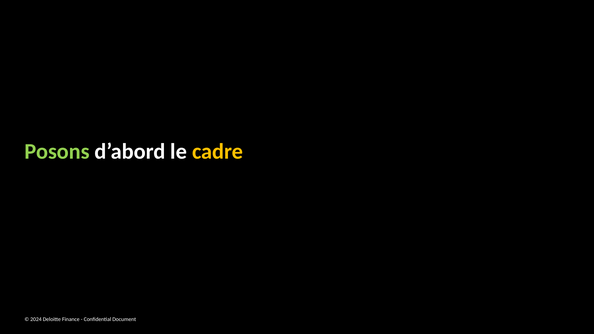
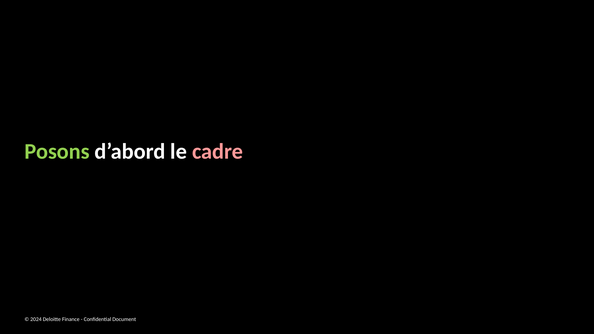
cadre colour: yellow -> pink (218, 152)
